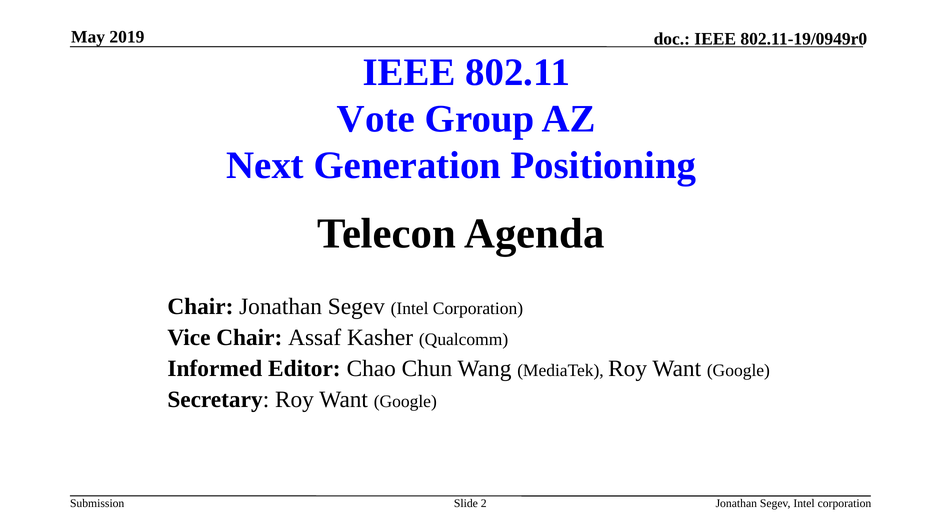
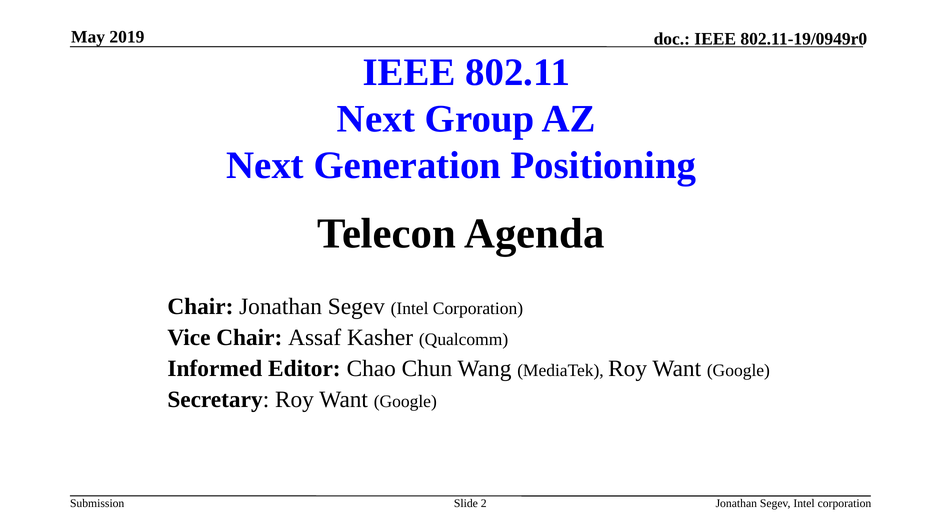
Vote: Vote -> Next (376, 119)
